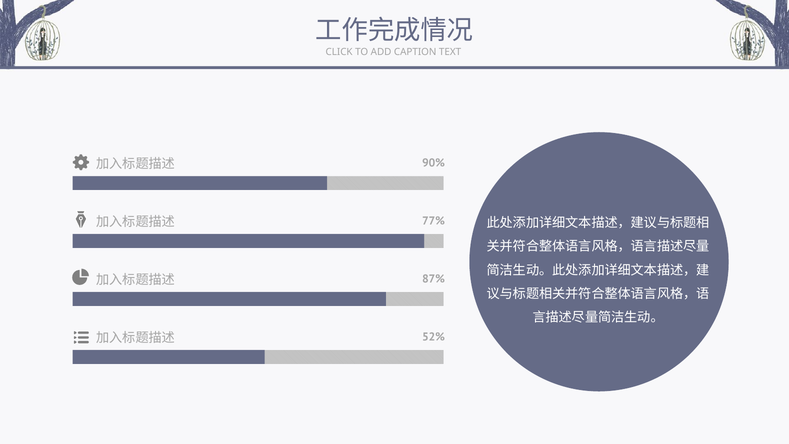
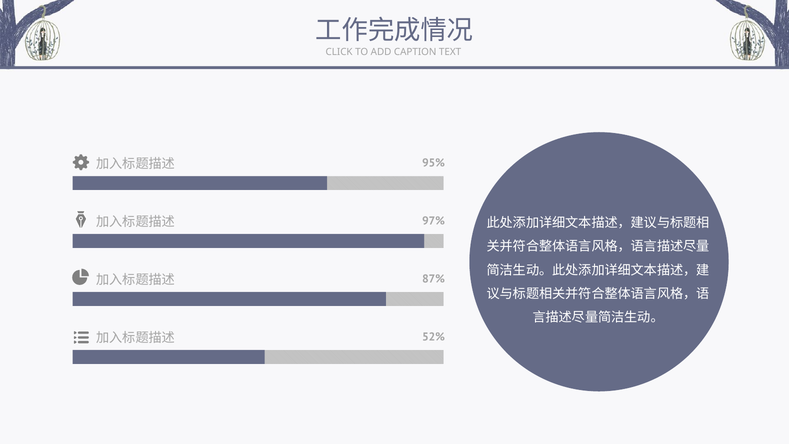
90%: 90% -> 95% (434, 163)
77%: 77% -> 97% (434, 221)
